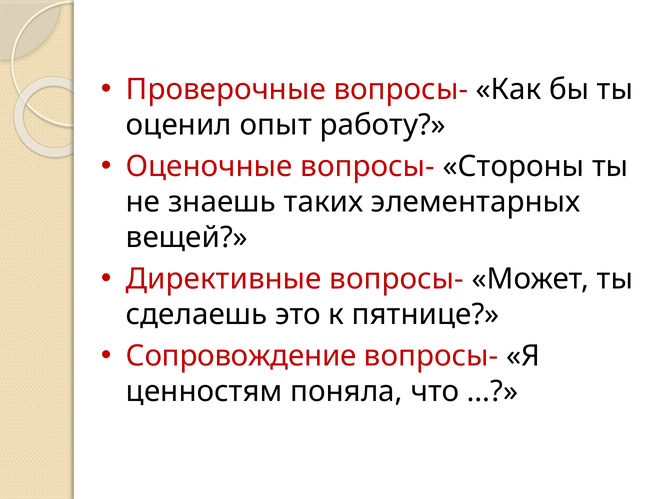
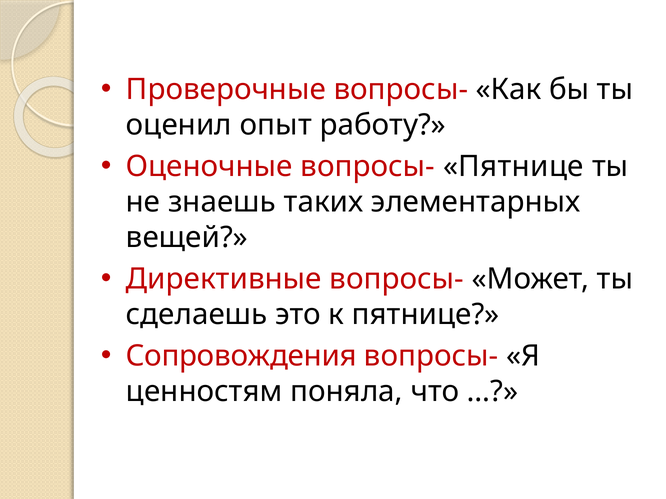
вопросы- Стороны: Стороны -> Пятнице (513, 167)
Сопровождение: Сопровождение -> Сопровождения (241, 356)
